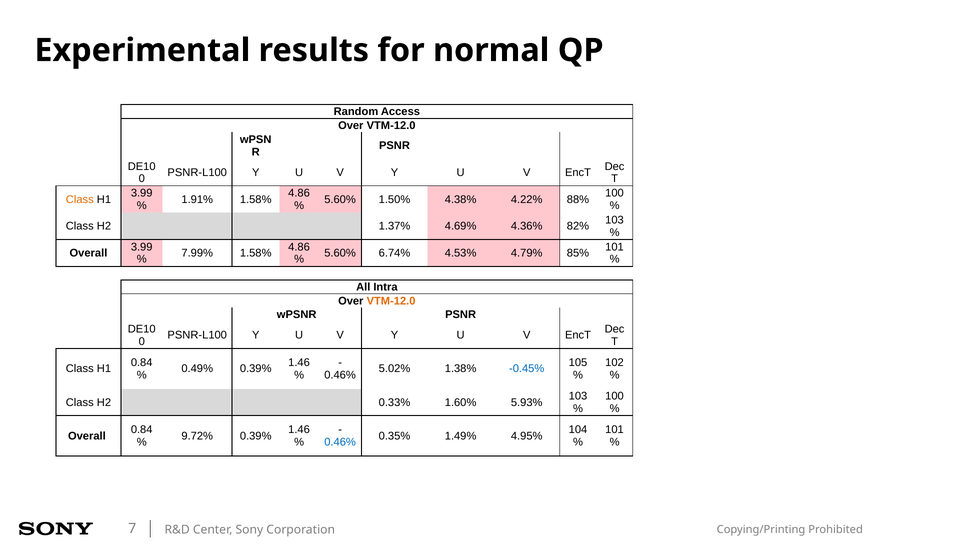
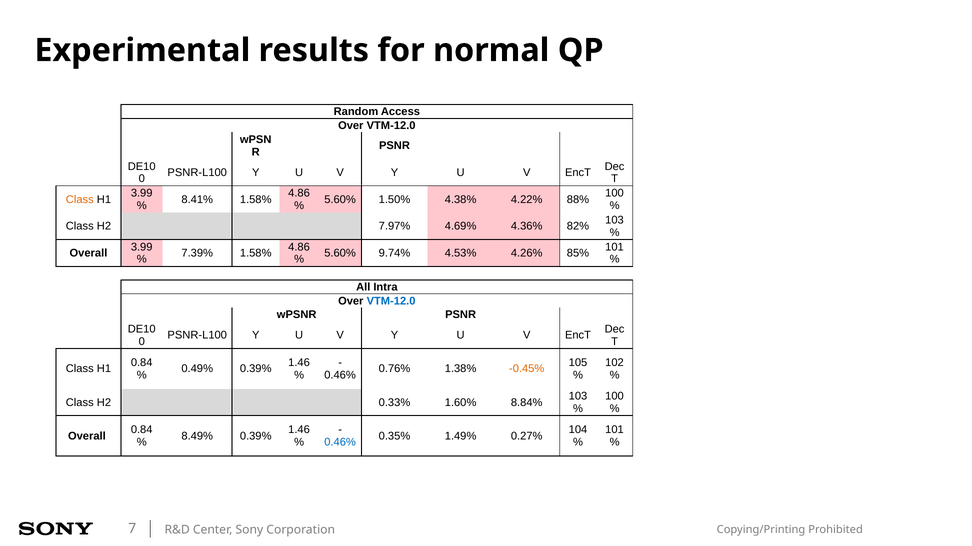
1.91%: 1.91% -> 8.41% (197, 200)
1.37%: 1.37% -> 7.97% (395, 226)
7.99%: 7.99% -> 7.39% (197, 253)
6.74%: 6.74% -> 9.74% (395, 253)
4.79%: 4.79% -> 4.26% (527, 253)
VTM-12.0 colour: orange -> blue (391, 301)
5.02%: 5.02% -> 0.76% (395, 369)
-0.45% colour: blue -> orange (527, 369)
5.93%: 5.93% -> 8.84% (527, 403)
9.72%: 9.72% -> 8.49% (197, 436)
4.95%: 4.95% -> 0.27% (527, 436)
